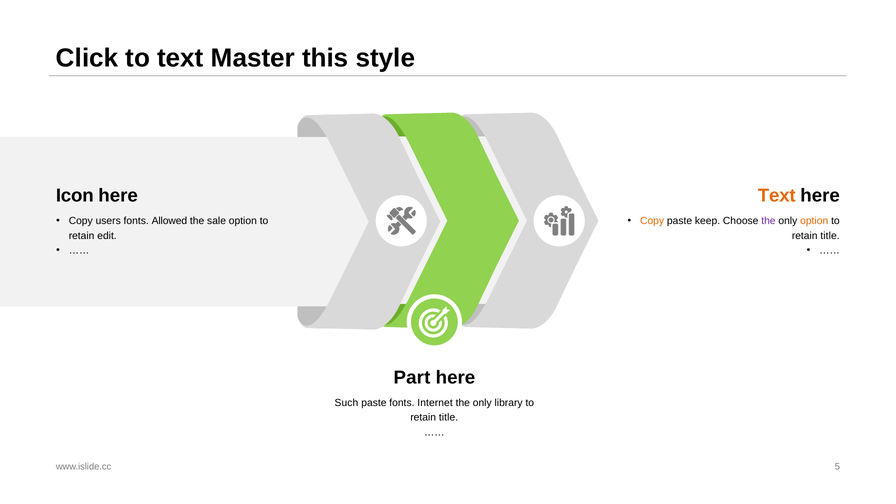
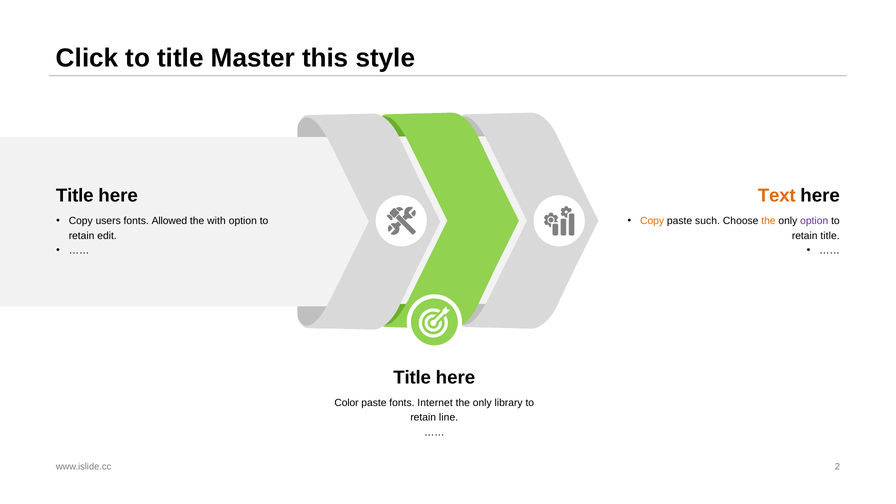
to text: text -> title (180, 58)
Icon: Icon -> Title (75, 196)
sale: sale -> with (216, 221)
keep: keep -> such (707, 221)
the colour: purple -> orange (768, 221)
option colour: orange -> purple (814, 221)
Part: Part -> Title (412, 377)
Such: Such -> Color (347, 403)
title: title -> line (449, 418)
5: 5 -> 2 (837, 467)
